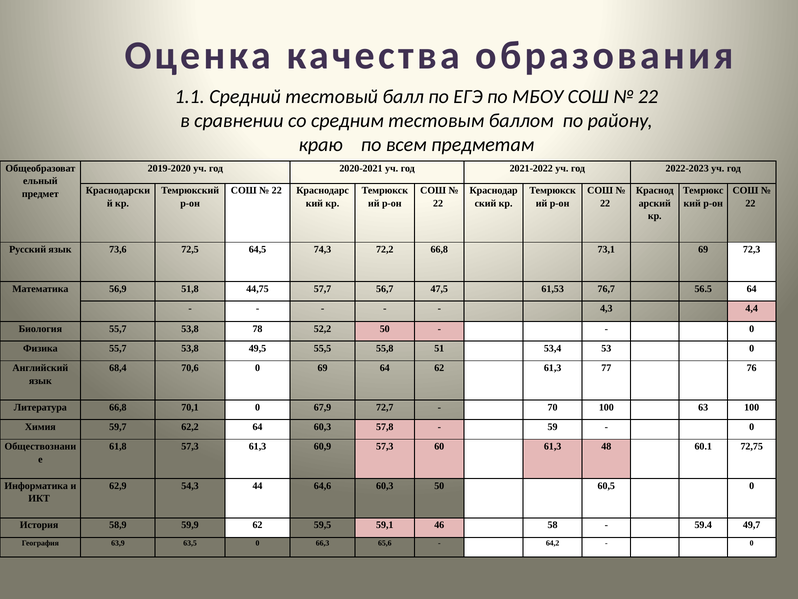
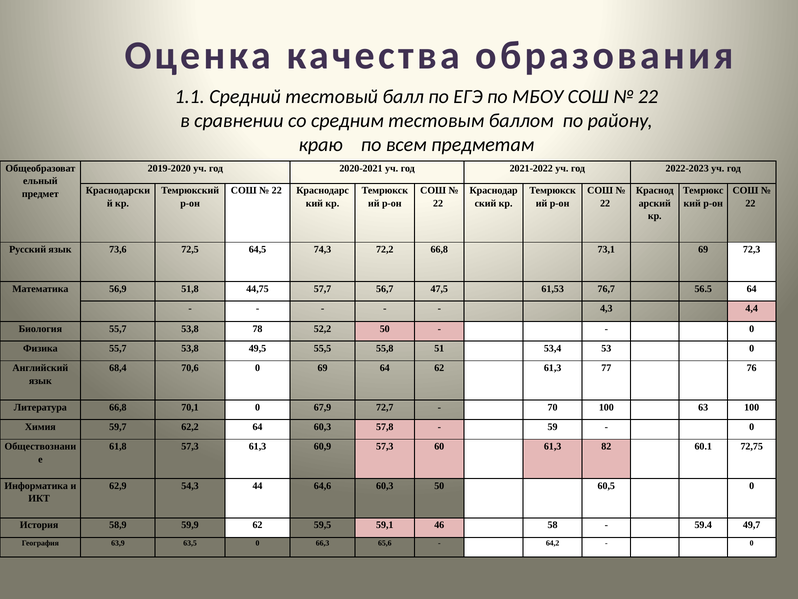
48: 48 -> 82 (606, 446)
